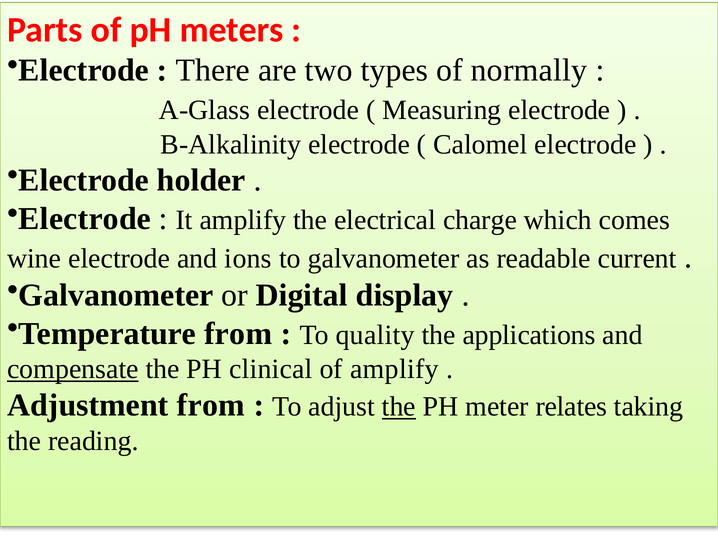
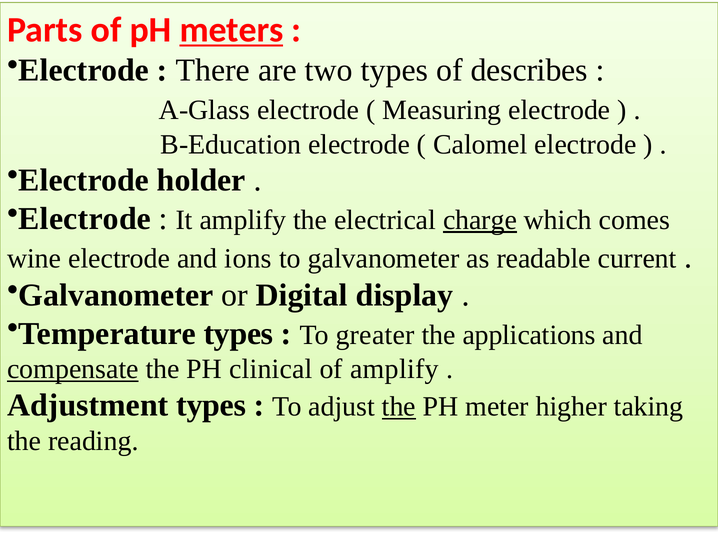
meters underline: none -> present (231, 30)
normally: normally -> describes (529, 71)
B-Alkalinity: B-Alkalinity -> B-Education (231, 144)
charge underline: none -> present (480, 220)
Temperature from: from -> types (238, 334)
quality: quality -> greater (375, 335)
Adjustment from: from -> types (211, 406)
relates: relates -> higher (571, 407)
